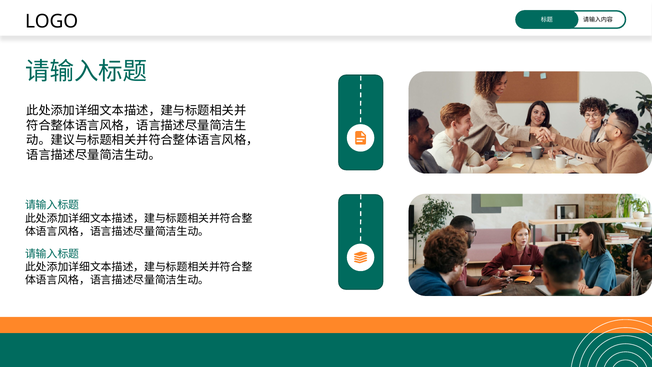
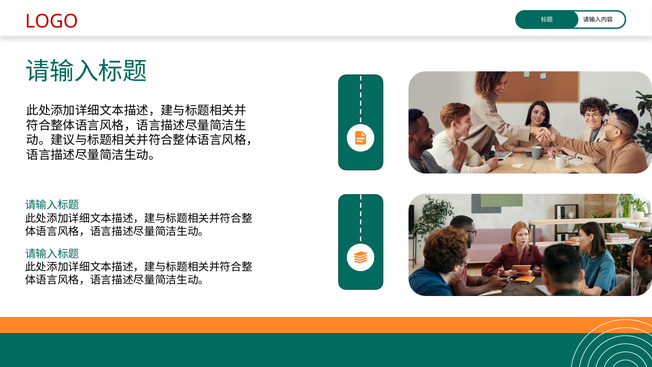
LOGO colour: black -> red (52, 21)
